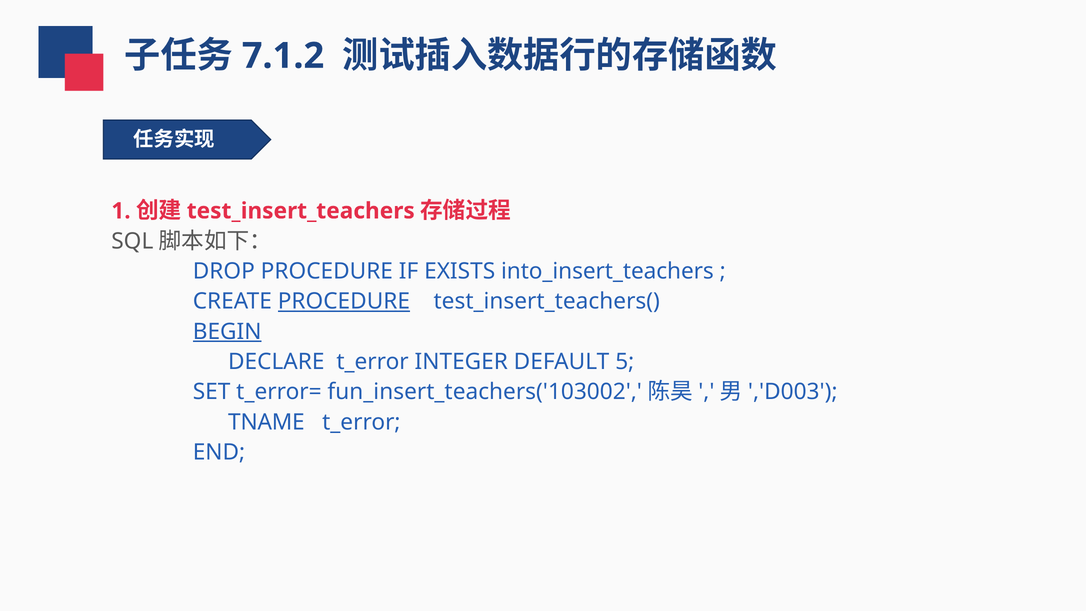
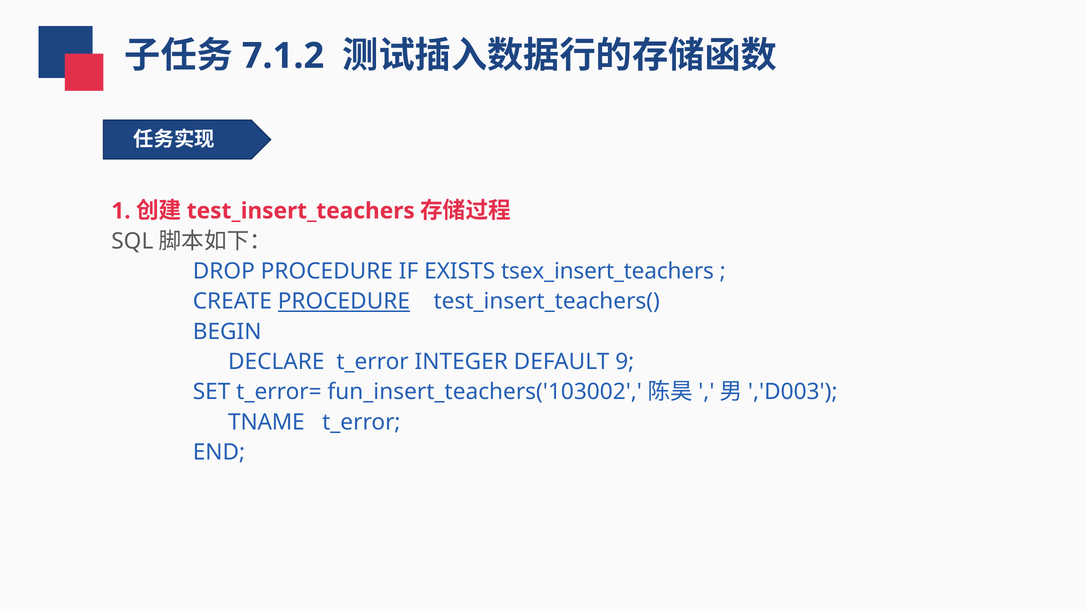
into_insert_teachers: into_insert_teachers -> tsex_insert_teachers (608, 271)
BEGIN underline: present -> none (227, 332)
5: 5 -> 9 (625, 362)
